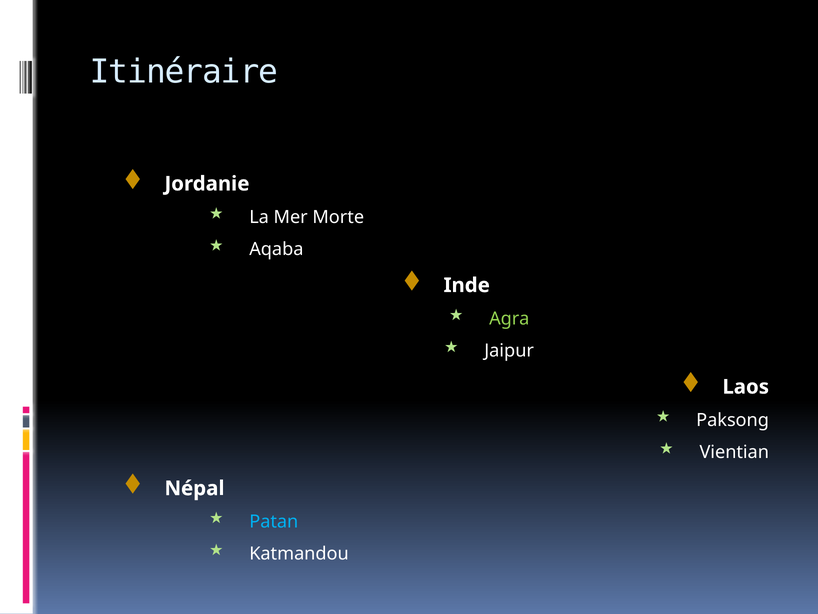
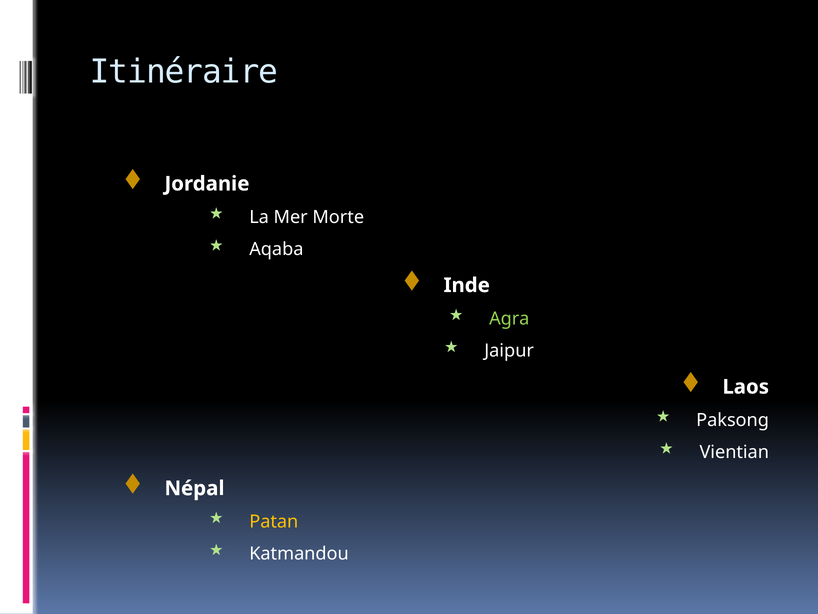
Patan colour: light blue -> yellow (274, 521)
